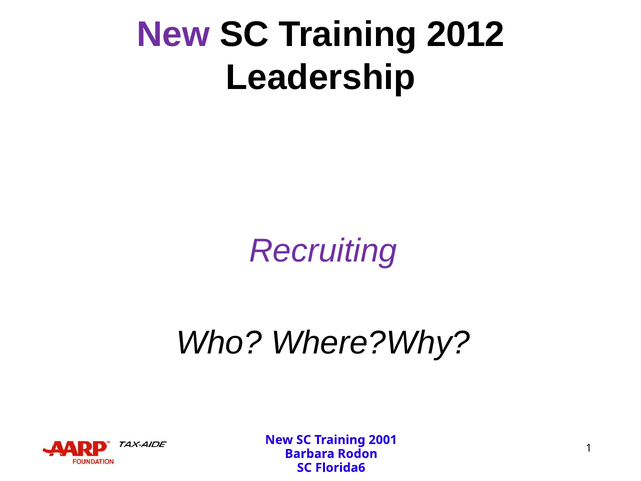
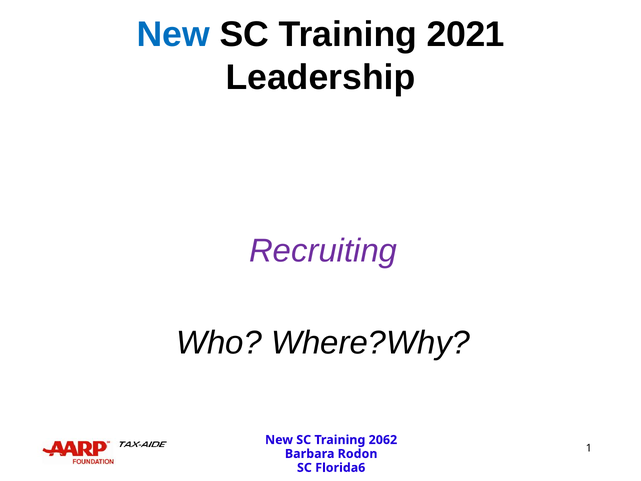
New colour: purple -> blue (173, 35)
2012: 2012 -> 2021 (466, 35)
2001: 2001 -> 2062 (383, 440)
